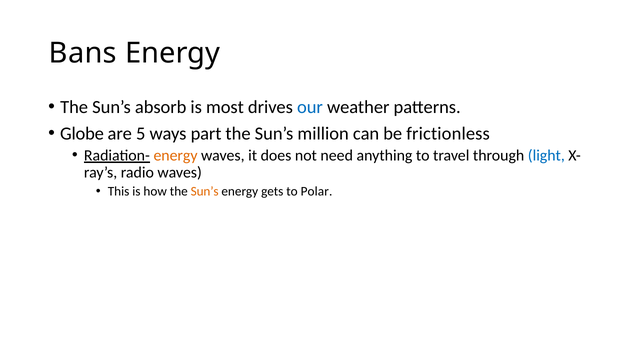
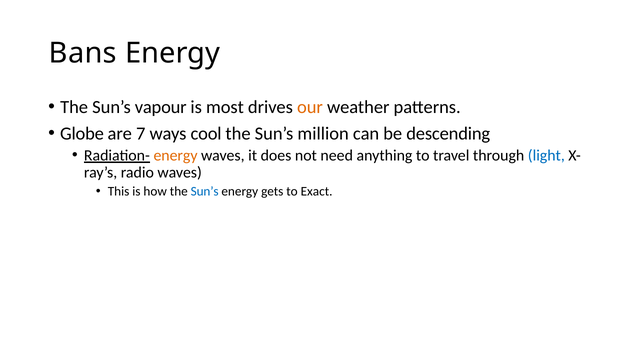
absorb: absorb -> vapour (161, 107)
our colour: blue -> orange (310, 107)
5: 5 -> 7 (141, 134)
part: part -> cool (206, 134)
frictionless: frictionless -> descending (448, 134)
Sun’s colour: orange -> blue (205, 192)
Polar: Polar -> Exact (317, 192)
